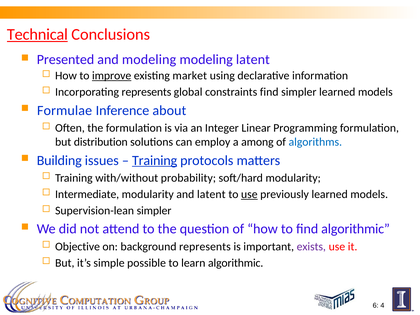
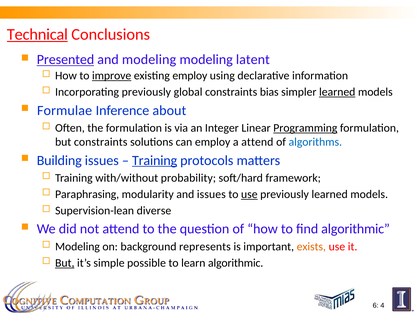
Presented underline: none -> present (65, 60)
existing market: market -> employ (190, 76)
Incorporating represents: represents -> previously (146, 92)
constraints find: find -> bias (269, 92)
learned underline: none -> present (337, 92)
Programming underline: none -> present (305, 128)
but distribution: distribution -> constraints (101, 142)
a among: among -> attend (257, 142)
soft/hard modularity: modularity -> framework (293, 178)
Intermediate: Intermediate -> Paraphrasing (87, 194)
and latent: latent -> issues (211, 194)
Supervision-lean simpler: simpler -> diverse (154, 211)
Objective: Objective -> Modeling (78, 247)
exists colour: purple -> orange (311, 247)
But underline: none -> present (65, 263)
